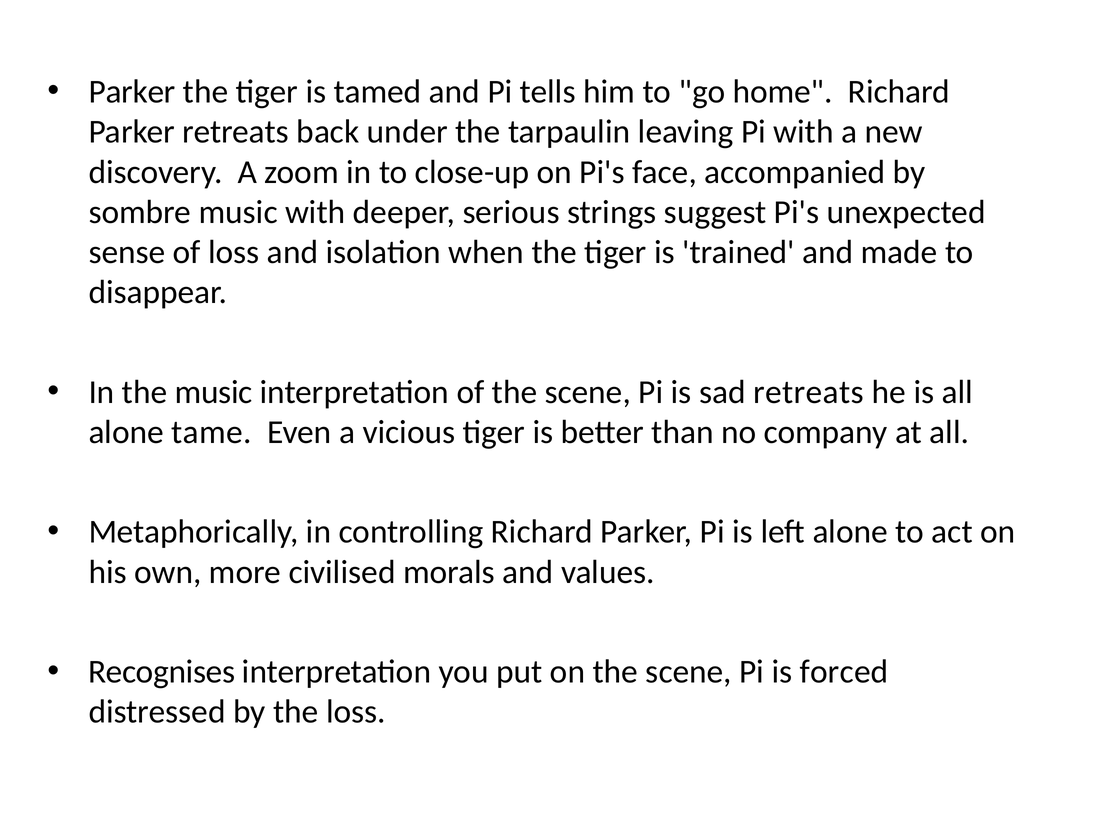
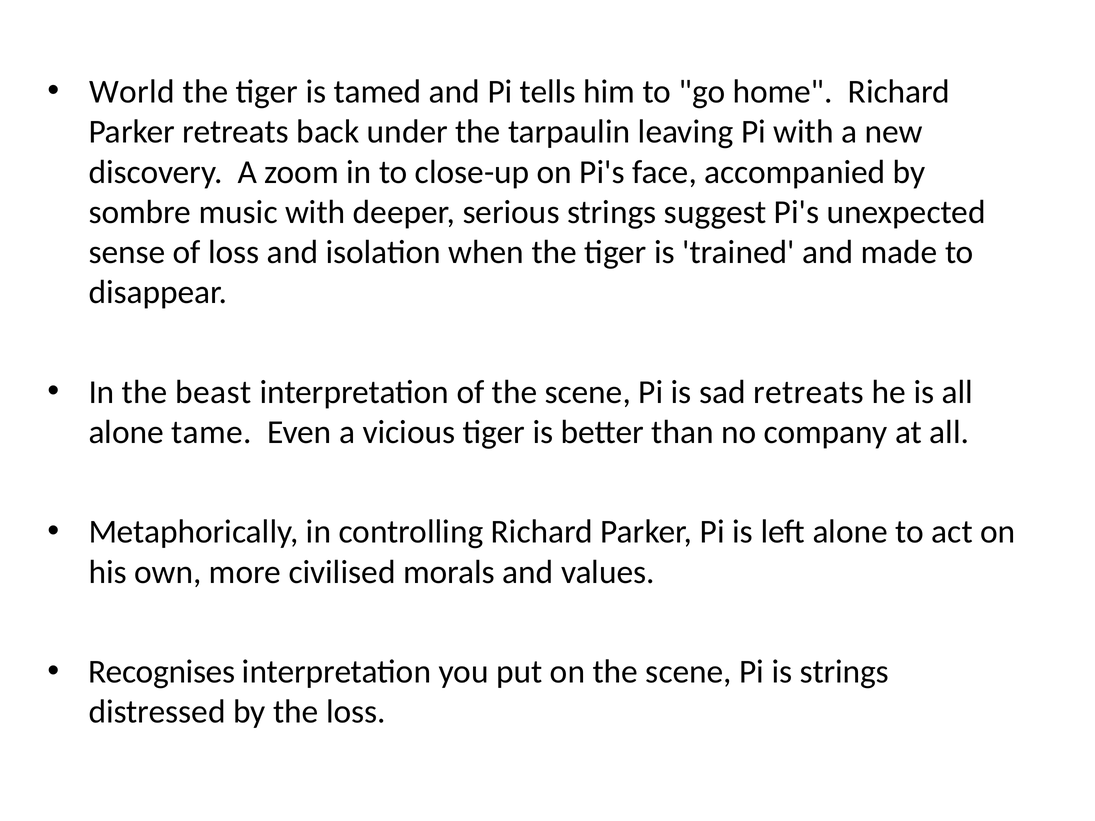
Parker: Parker -> World (132, 92)
the music: music -> beast (213, 392)
is forced: forced -> strings (844, 672)
